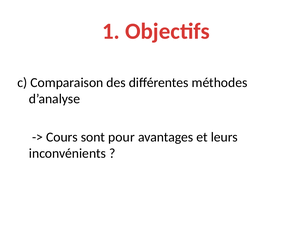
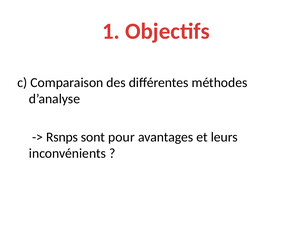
Cours: Cours -> Rsnps (62, 137)
